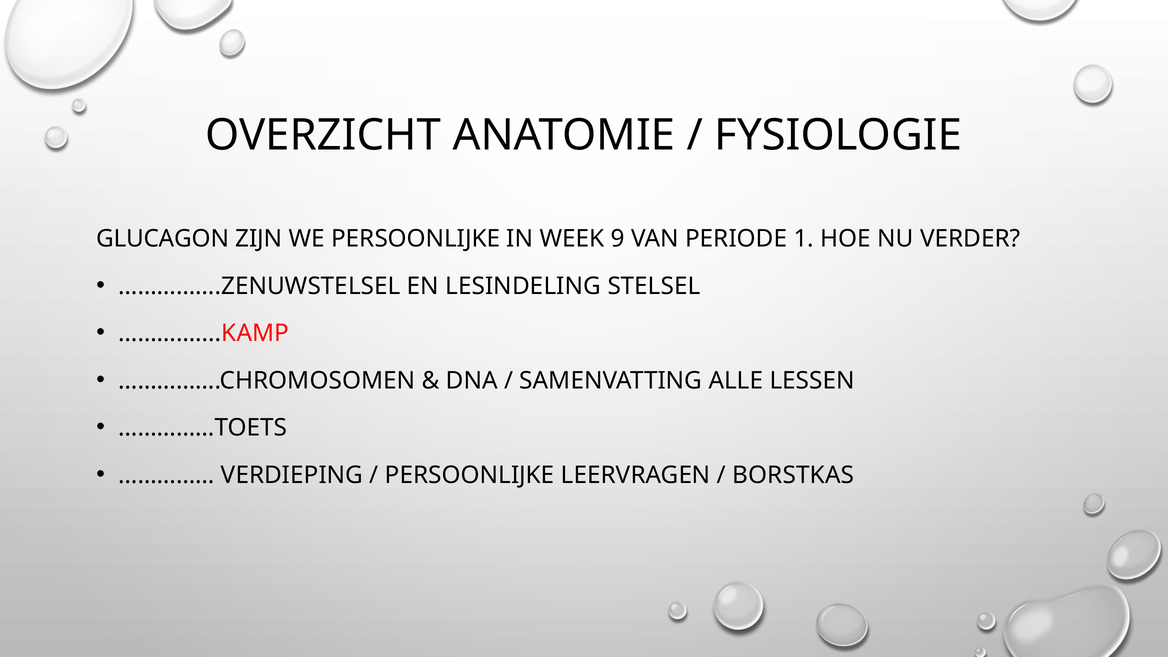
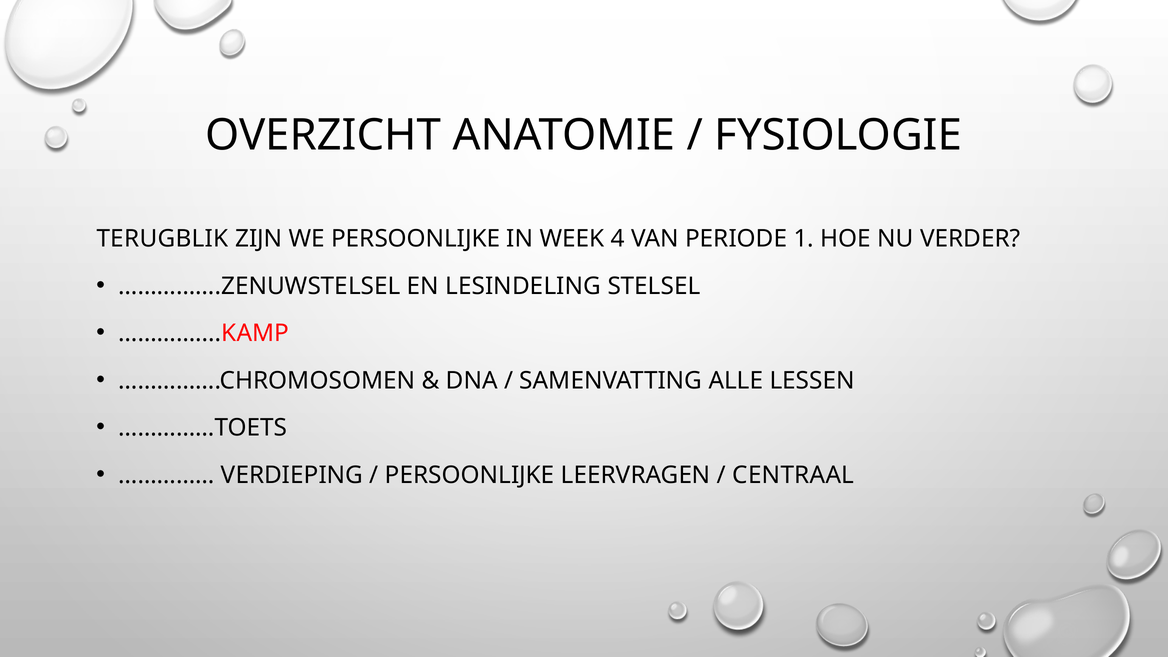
GLUCAGON: GLUCAGON -> TERUGBLIK (162, 239)
9: 9 -> 4 (618, 239)
BORSTKAS: BORSTKAS -> CENTRAAL (793, 475)
